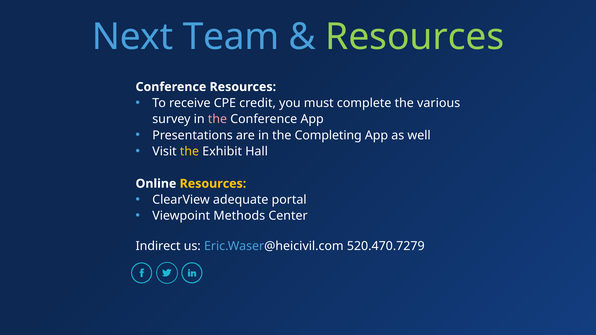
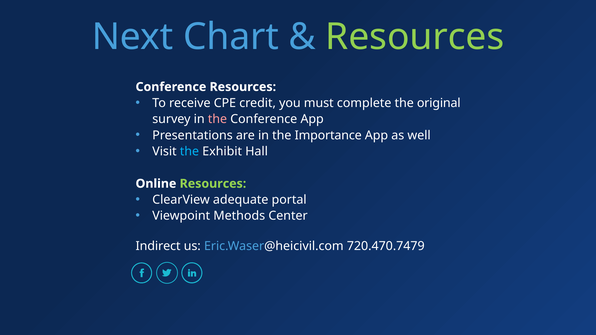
Team: Team -> Chart (231, 37)
various: various -> original (439, 103)
Completing: Completing -> Importance (328, 135)
the colour: yellow -> light blue (189, 152)
Resources colour: yellow -> light green (213, 184)
520.470.7279: 520.470.7279 -> 720.470.7479 (386, 246)
